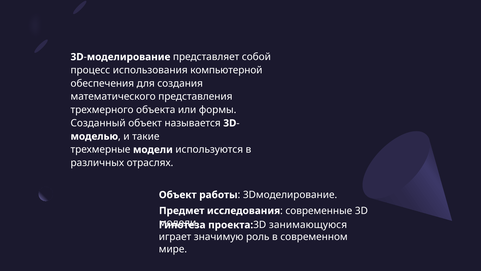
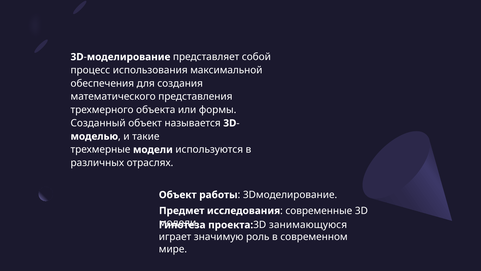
компьютерной: компьютерной -> максимальной (226, 70)
